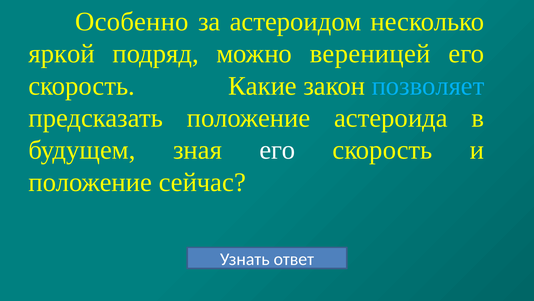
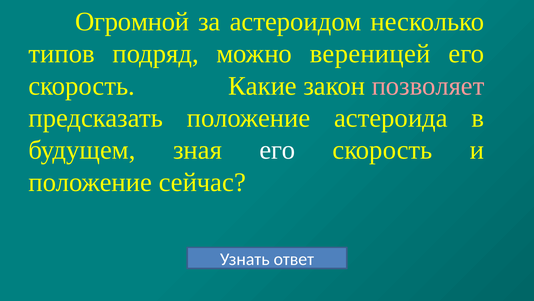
Особенно: Особенно -> Огромной (132, 22)
яркой: яркой -> типов (62, 54)
позволяет colour: light blue -> pink (428, 86)
